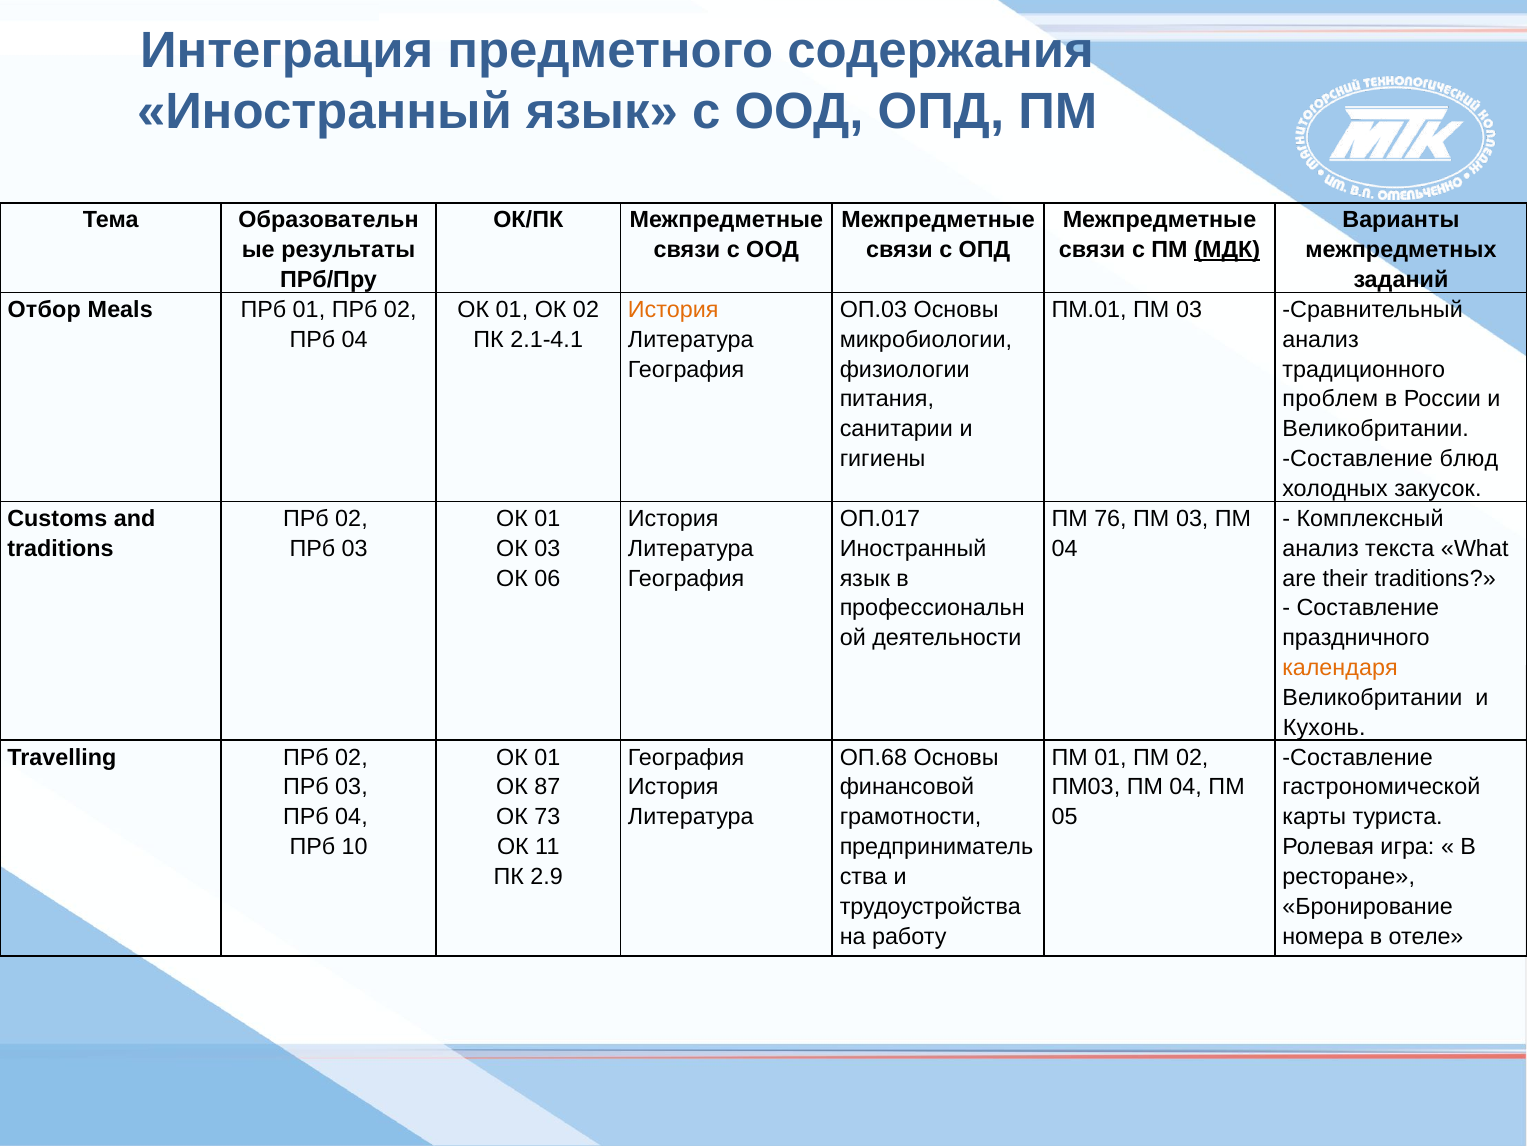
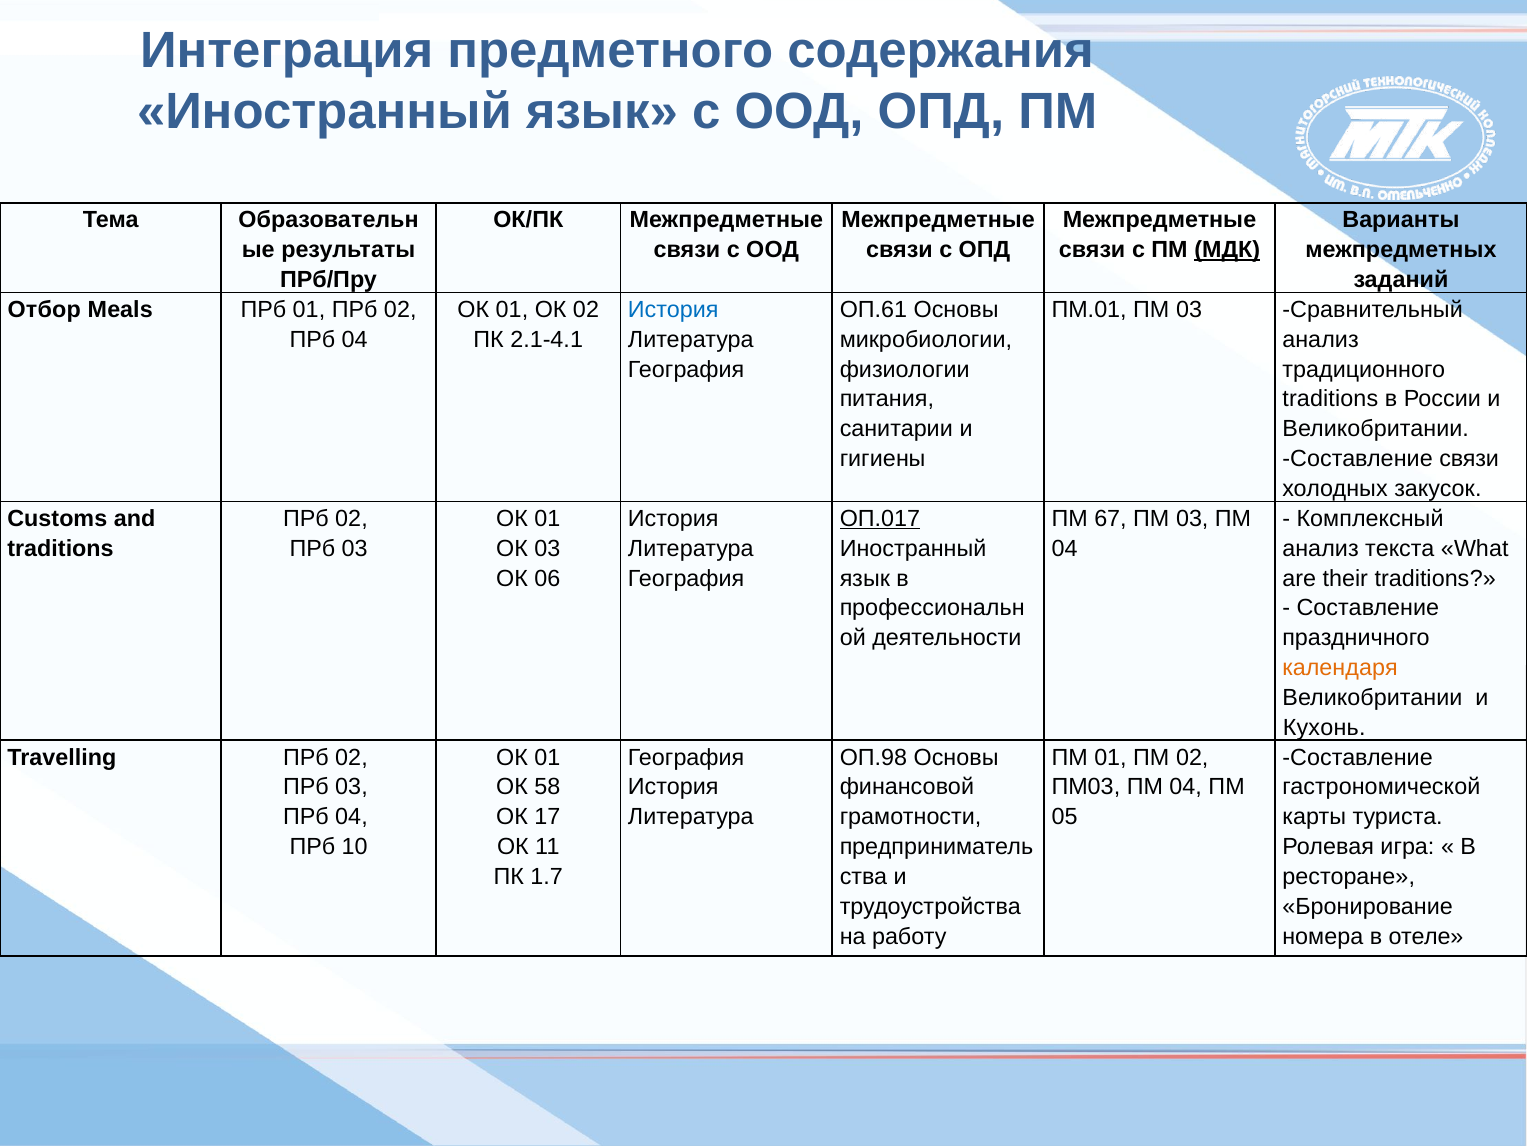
История colour: orange -> blue (673, 310)
ОП.03: ОП.03 -> ОП.61 (873, 310)
проблем: проблем -> traditions (1330, 399)
Составление блюд: блюд -> связи (1469, 459)
ОП.017 underline: none -> present (880, 518)
76: 76 -> 67 (1110, 518)
ОП.68: ОП.68 -> ОП.98 (873, 757)
87: 87 -> 58 (547, 787)
73: 73 -> 17 (547, 817)
2.9: 2.9 -> 1.7 (547, 876)
